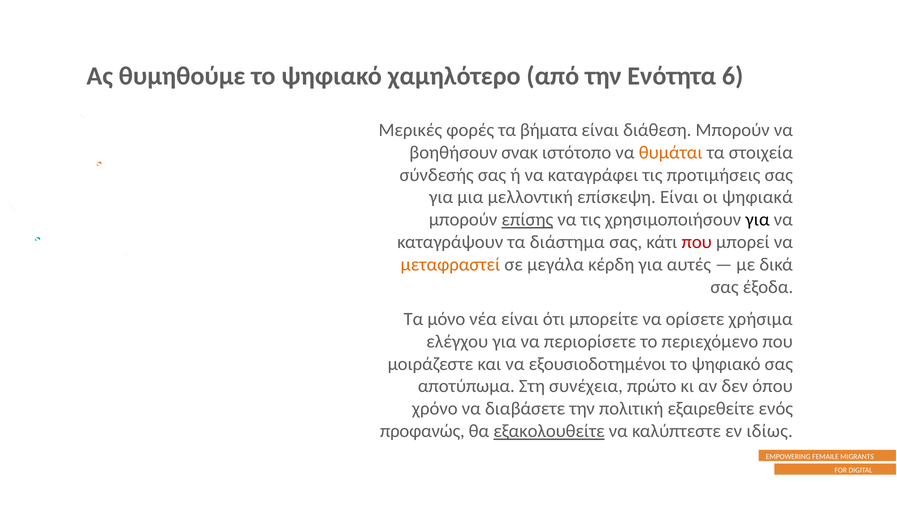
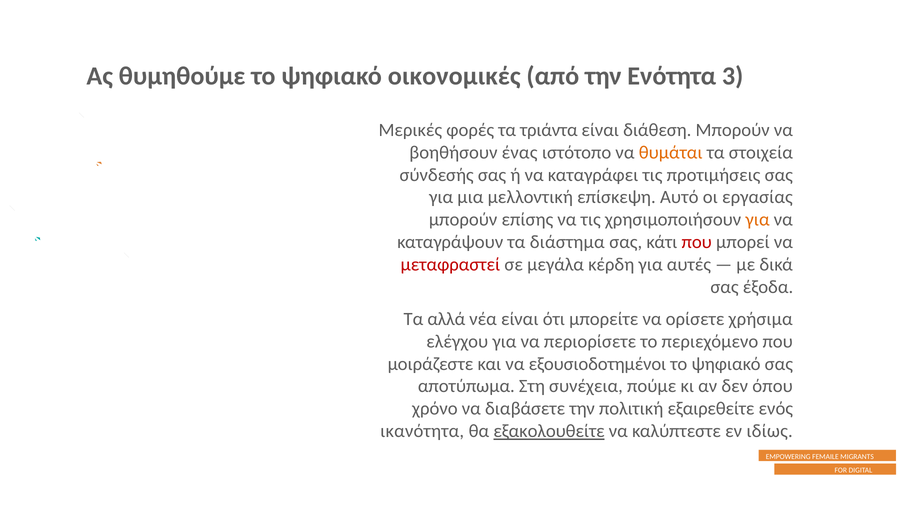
χαμηλότερο: χαμηλότερο -> οικονομικές (454, 76)
6: 6 -> 3 (733, 76)
βήματα: βήματα -> τριάντα (549, 130)
σνακ: σνακ -> ένας (520, 152)
επίσκεψη Είναι: Είναι -> Αυτό (679, 197)
ψηφιακά: ψηφιακά -> εργασίας (757, 197)
επίσης underline: present -> none (527, 220)
για colour: black -> orange (758, 220)
μεταφραστεί colour: orange -> red (450, 264)
μόνο: μόνο -> αλλά (446, 319)
πρώτο: πρώτο -> πούμε (652, 386)
προφανώς: προφανώς -> ικανότητα (422, 431)
